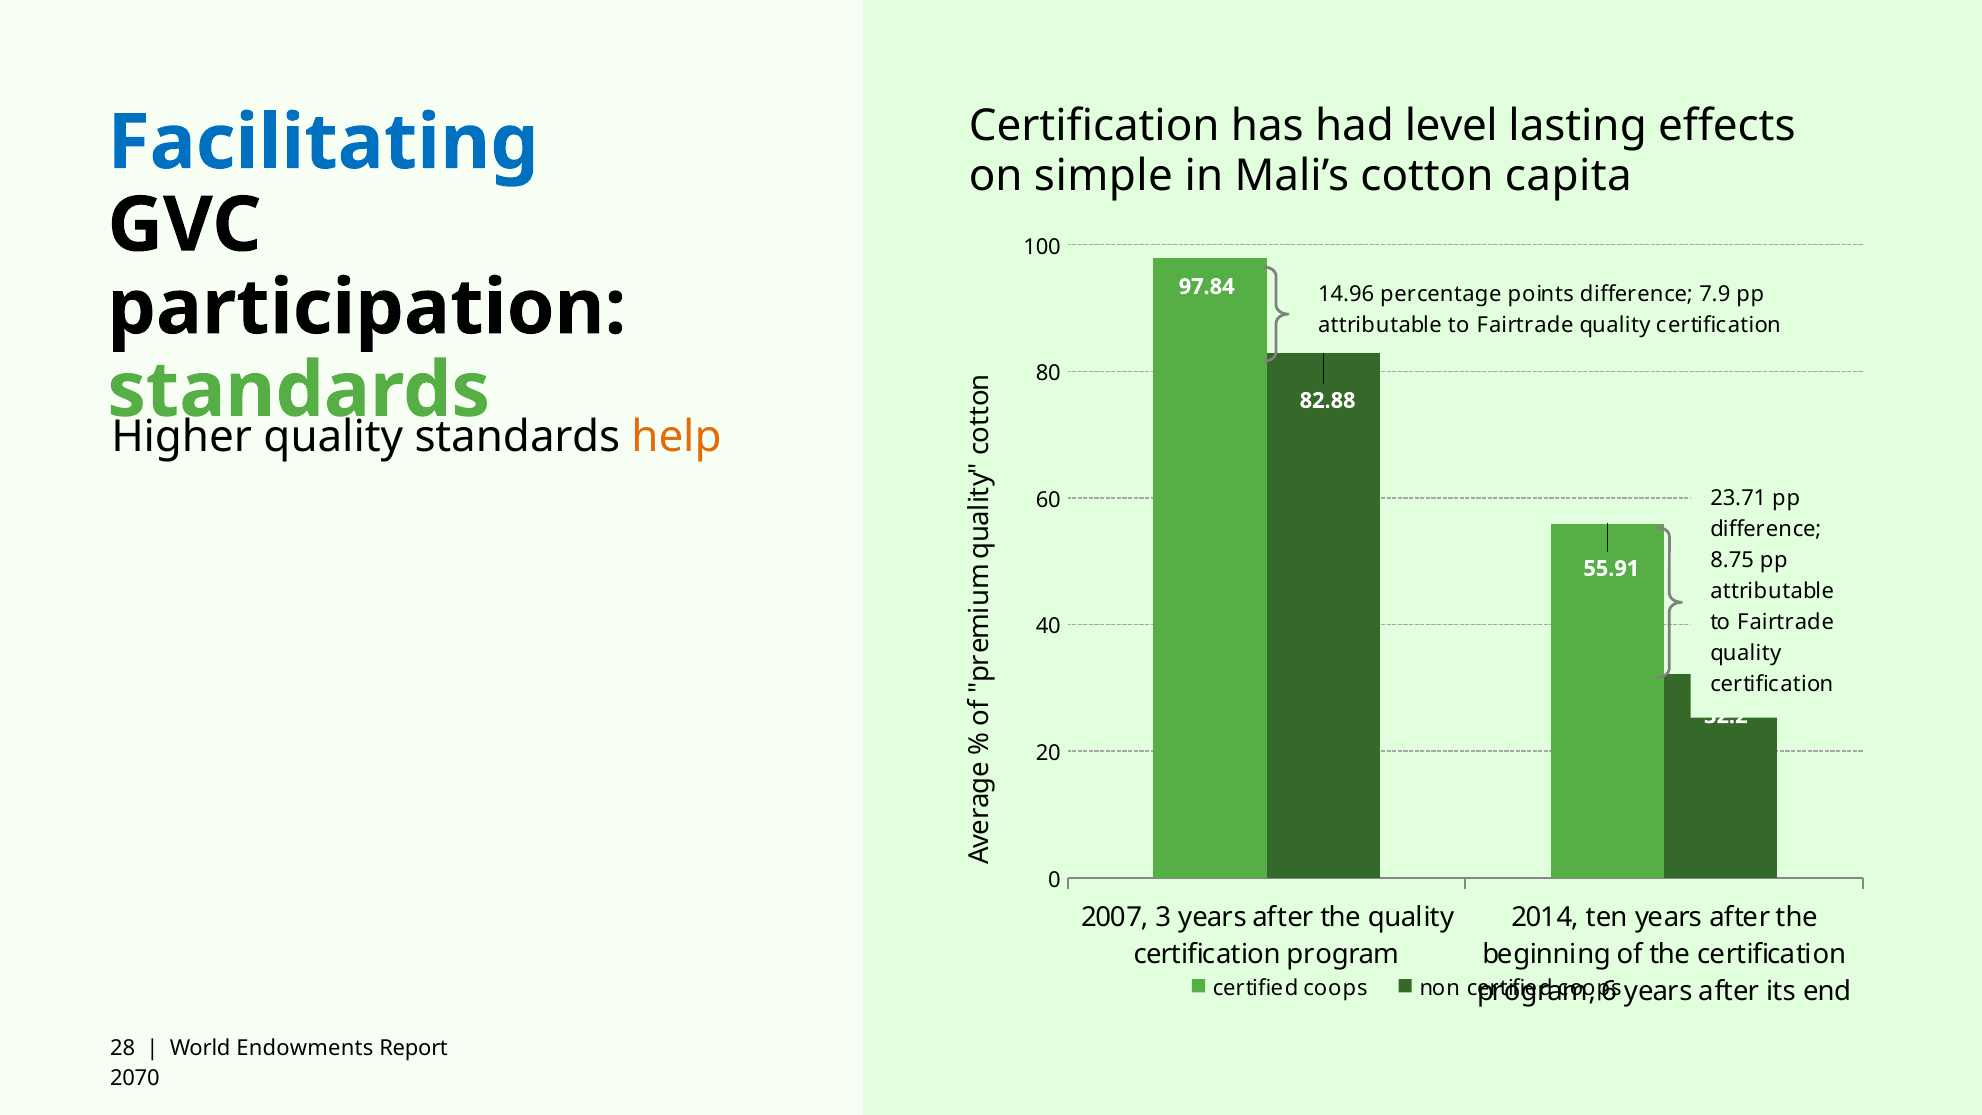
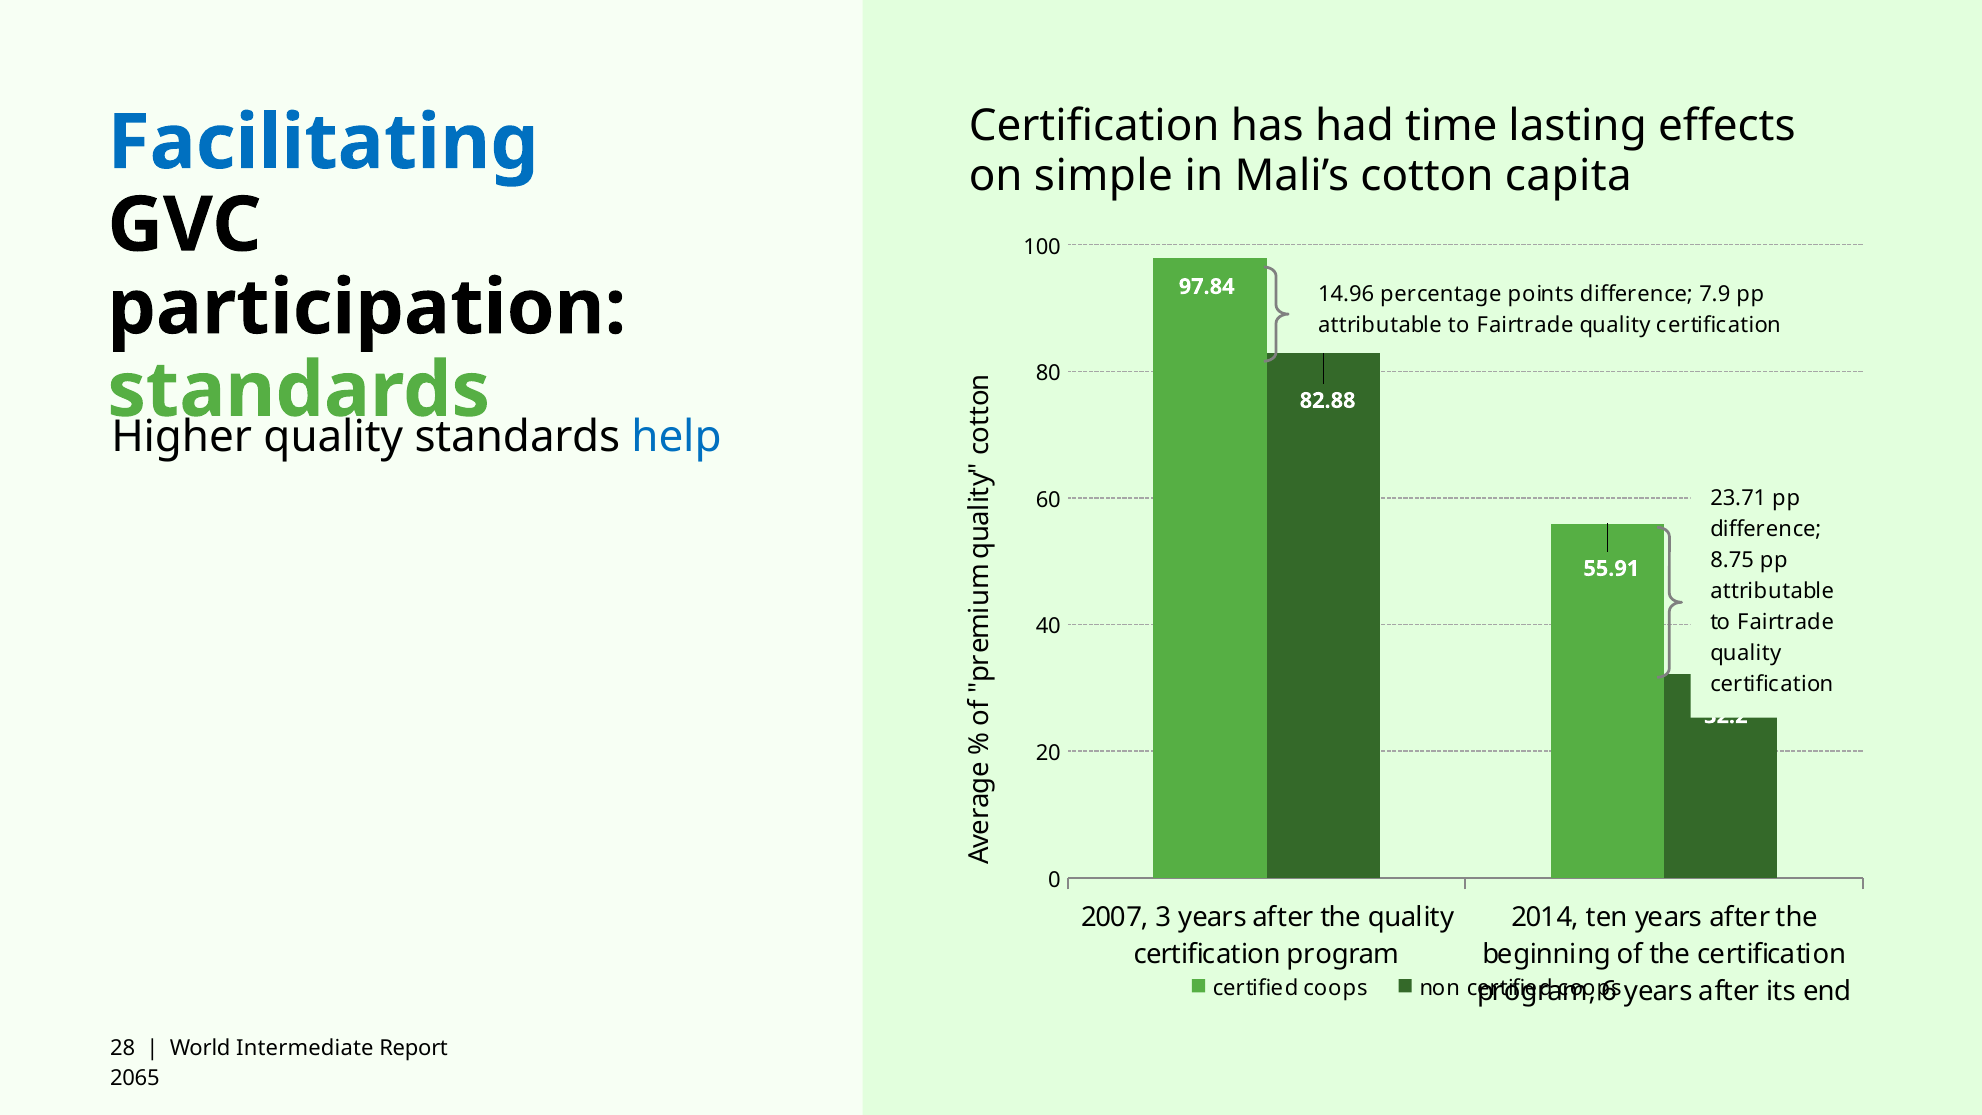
level: level -> time (1451, 126)
help colour: orange -> blue (676, 437)
Endowments: Endowments -> Intermediate (305, 1048)
2070: 2070 -> 2065 (135, 1078)
